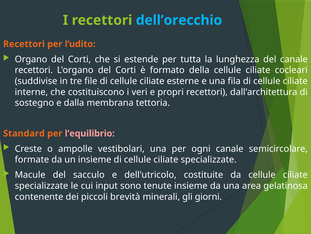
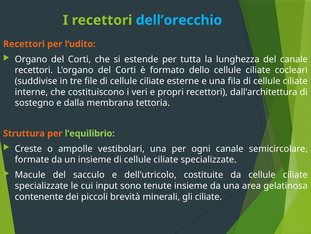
della: della -> dello (199, 70)
Standard: Standard -> Struttura (24, 133)
l’equilibrio colour: pink -> light green (90, 133)
gli giorni: giorni -> ciliate (208, 196)
